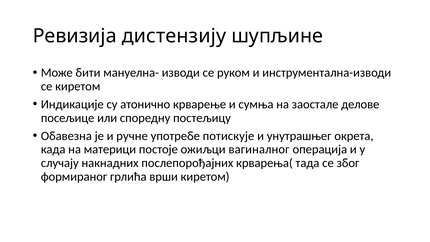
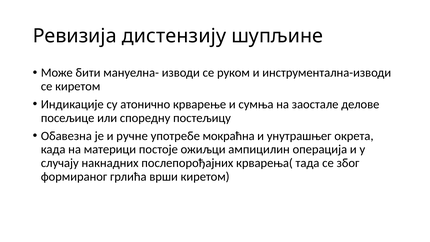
потискује: потискује -> мокраћна (229, 136)
вагиналног: вагиналног -> ампицилин (259, 149)
